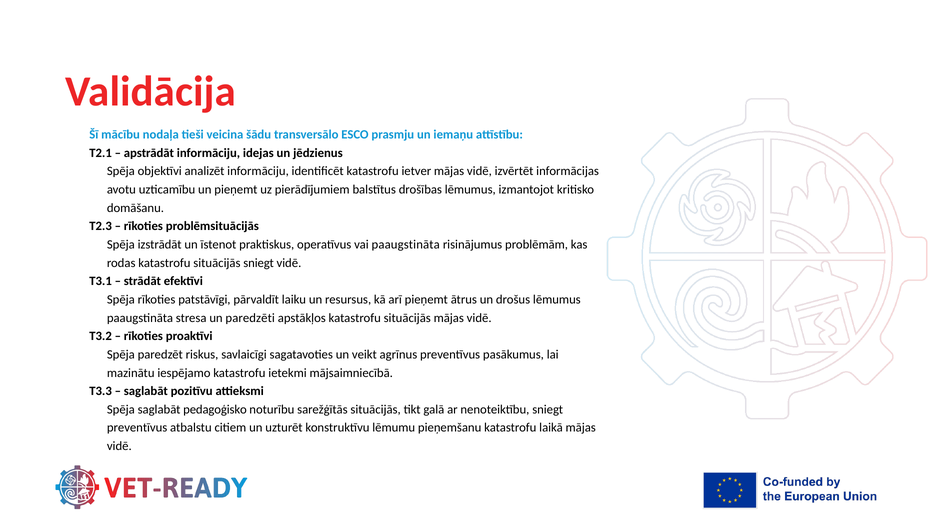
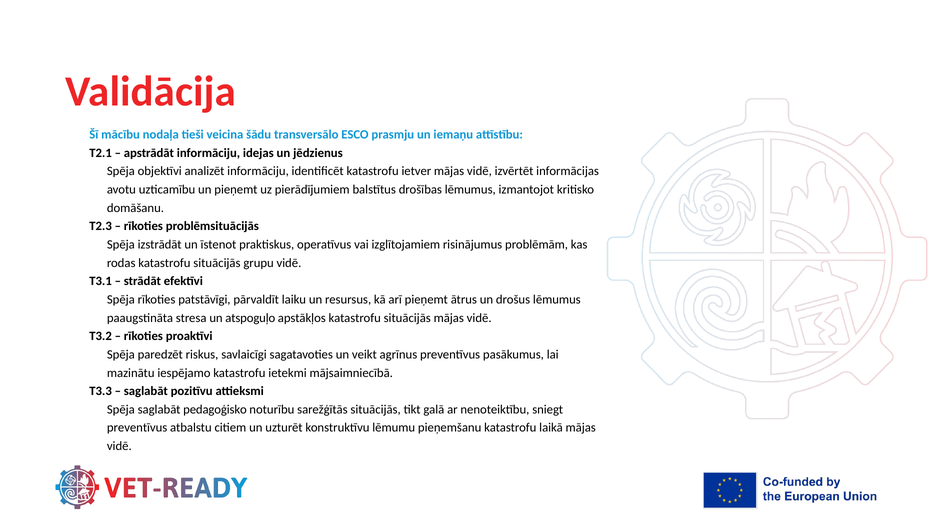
vai paaugstināta: paaugstināta -> izglītojamiem (406, 245)
situācijās sniegt: sniegt -> grupu (259, 263)
paredzēti: paredzēti -> atspoguļo (250, 318)
